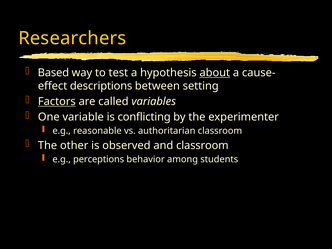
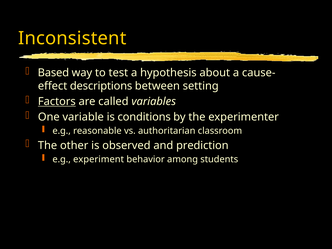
Researchers: Researchers -> Inconsistent (72, 38)
about underline: present -> none (215, 73)
conflicting: conflicting -> conditions (144, 117)
and classroom: classroom -> prediction (202, 145)
perceptions: perceptions -> experiment (99, 159)
